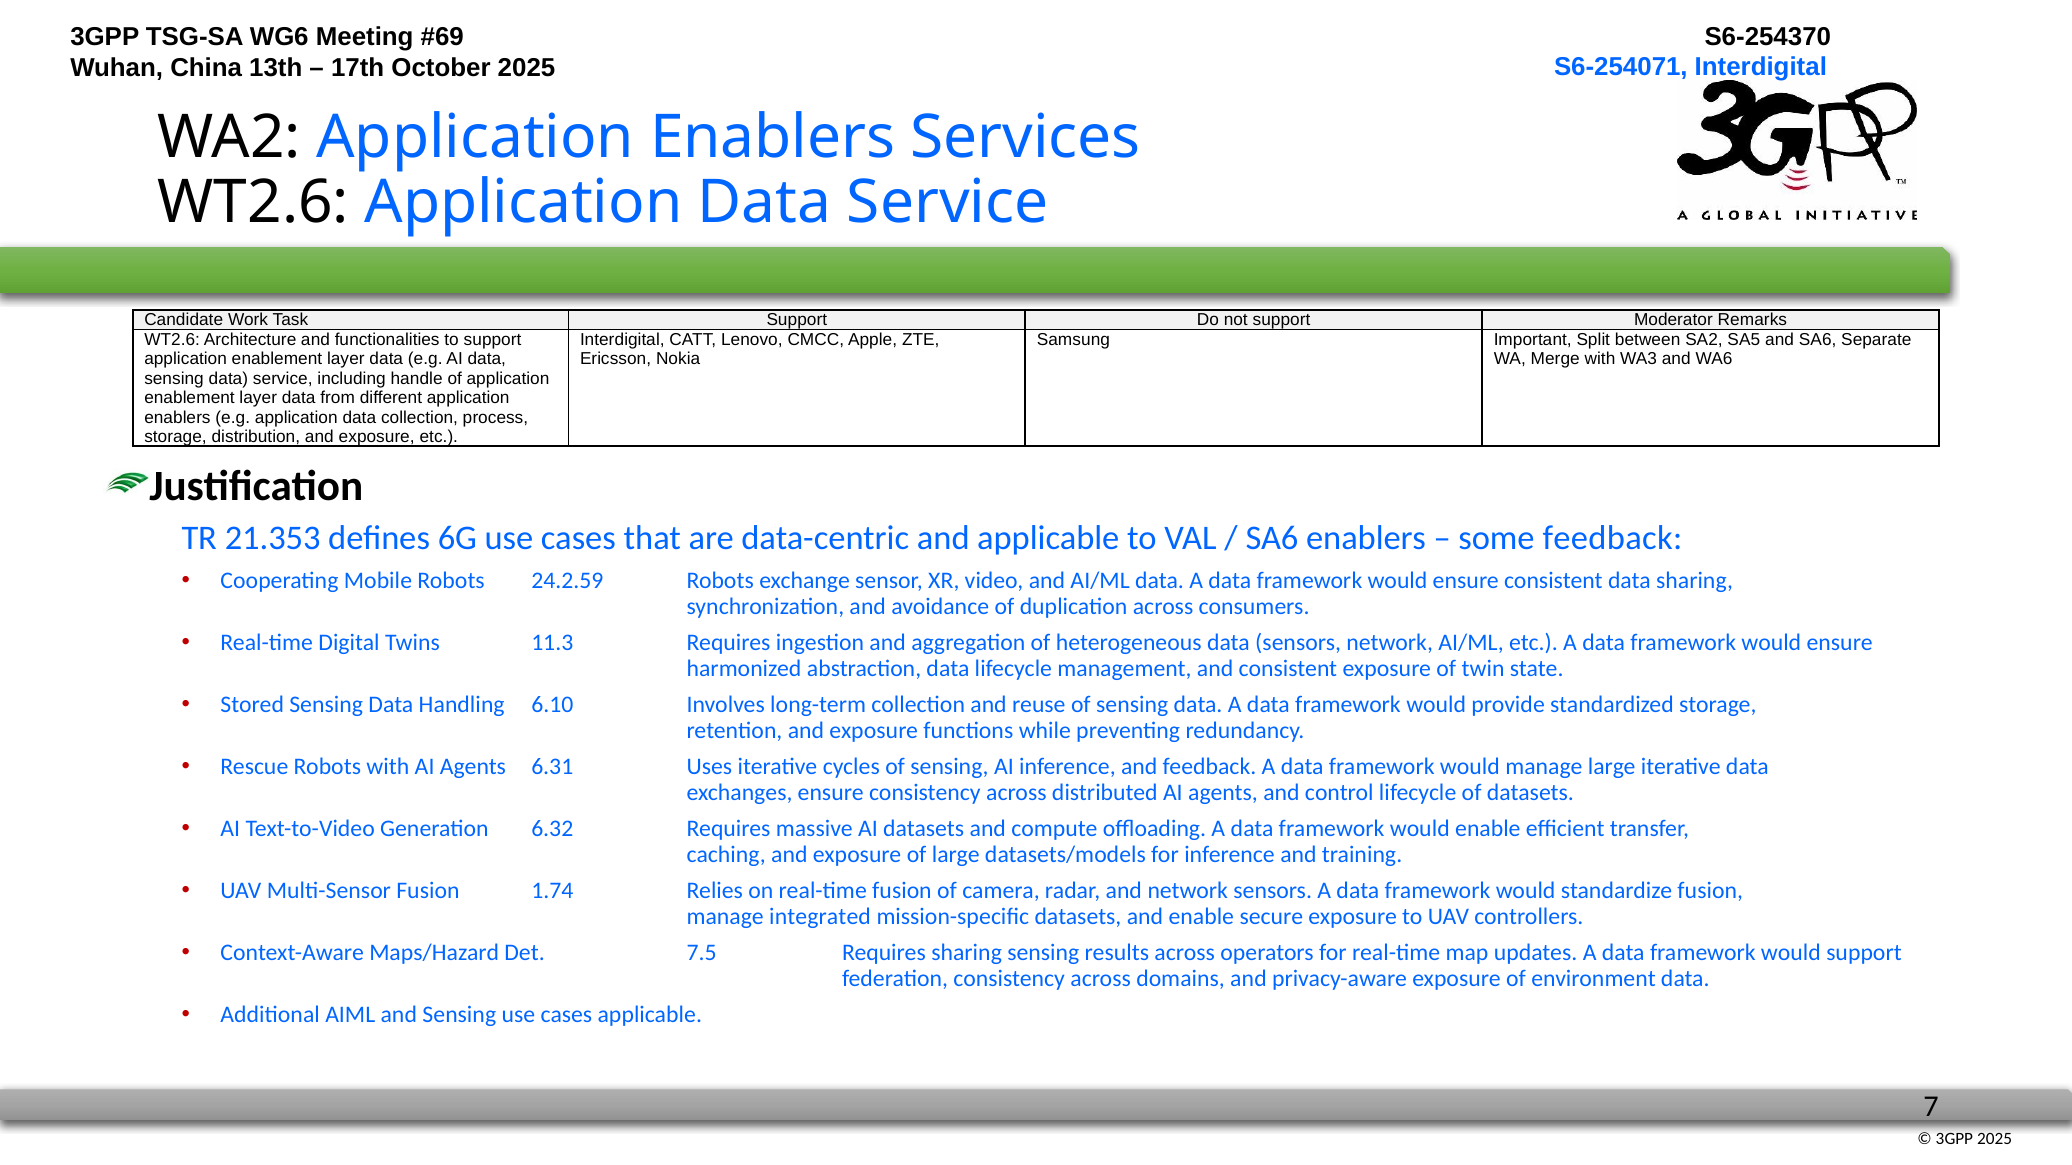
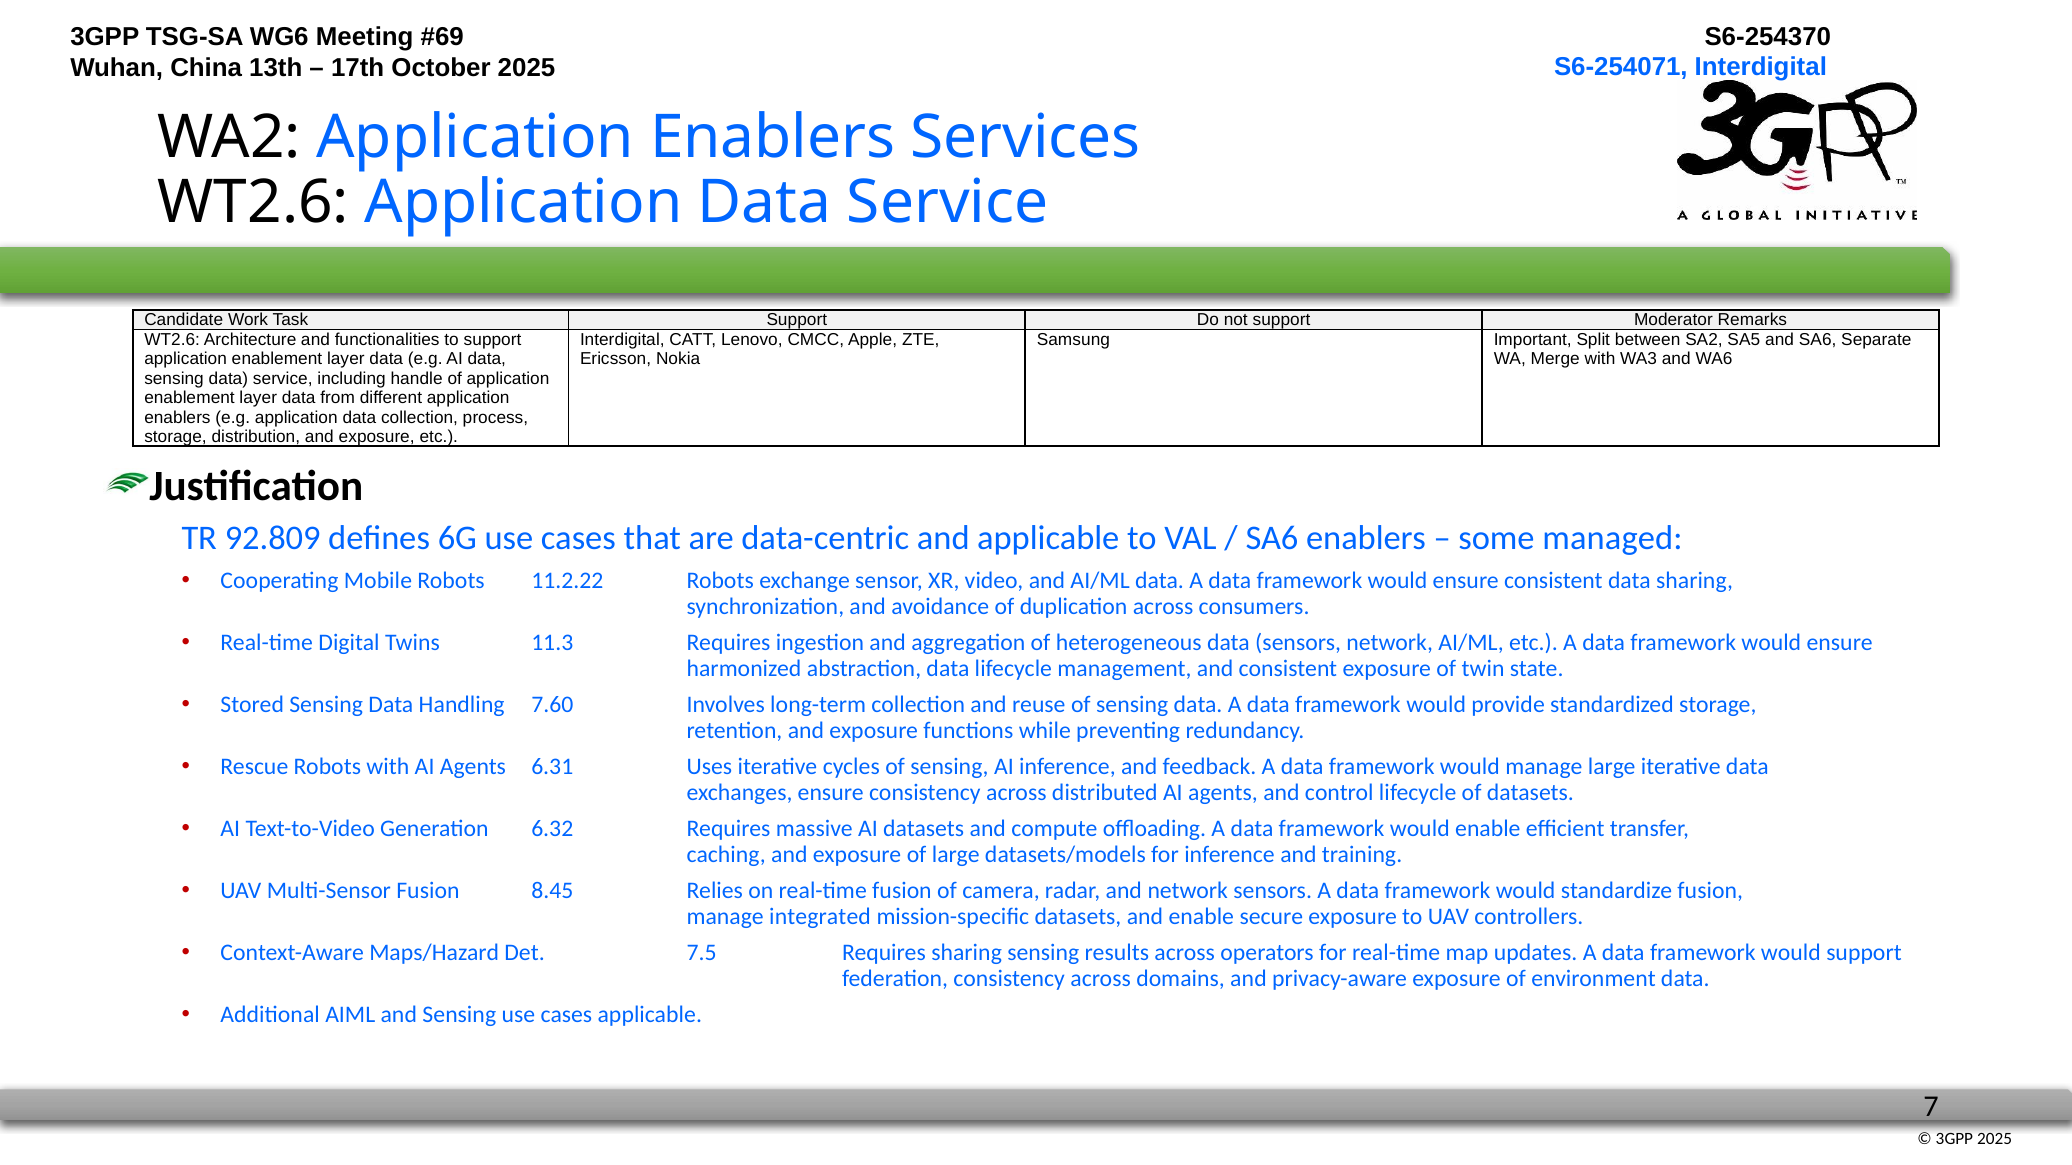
21.353: 21.353 -> 92.809 (273, 539)
some feedback: feedback -> managed (1613, 539)
24.2.59: 24.2.59 -> 11.2.22 (567, 581)
6.10: 6.10 -> 7.60 (552, 705)
1.74: 1.74 -> 8.45 (552, 891)
